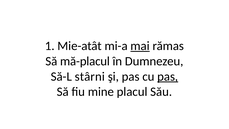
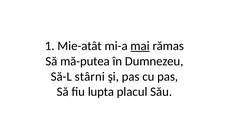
mă-placul: mă-placul -> mă-putea (85, 61)
pas underline: present -> none (168, 76)
mine: mine -> lupta (101, 92)
